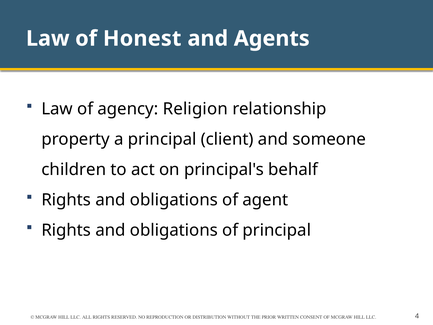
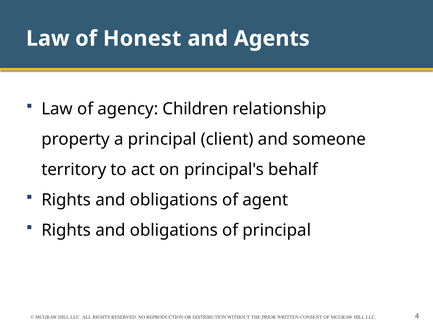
Religion: Religion -> Children (196, 109)
children: children -> territory (74, 169)
